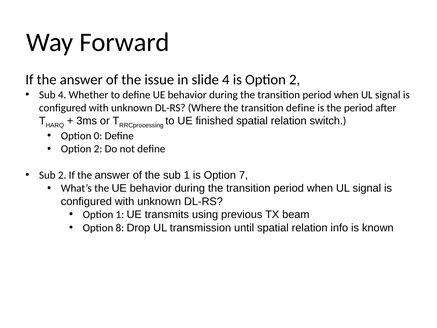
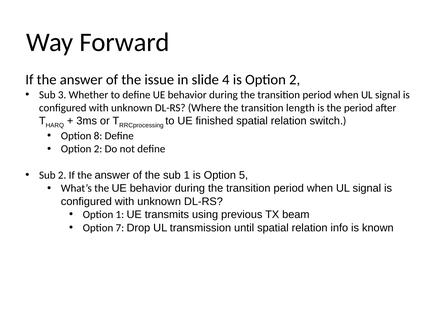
Sub 4: 4 -> 3 (62, 95)
transition define: define -> length (300, 108)
0: 0 -> 8 (98, 136)
7: 7 -> 5 (244, 175)
8: 8 -> 7 (120, 228)
